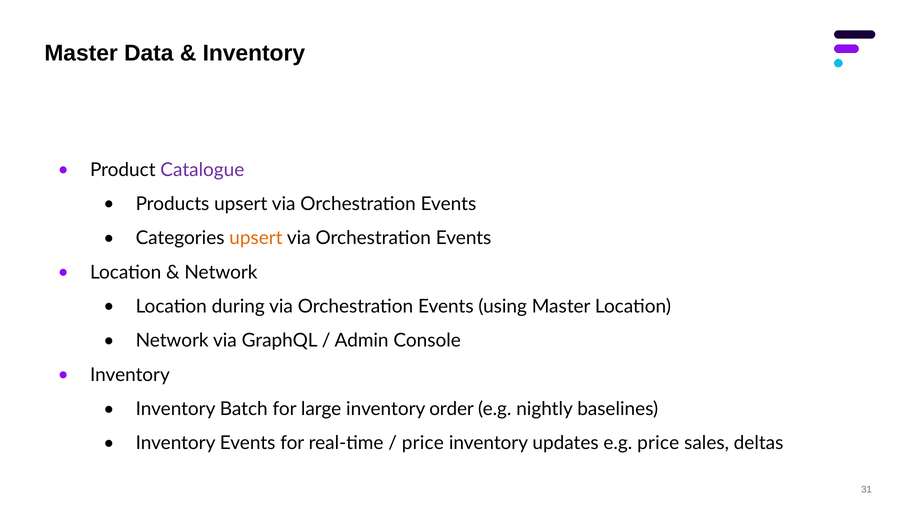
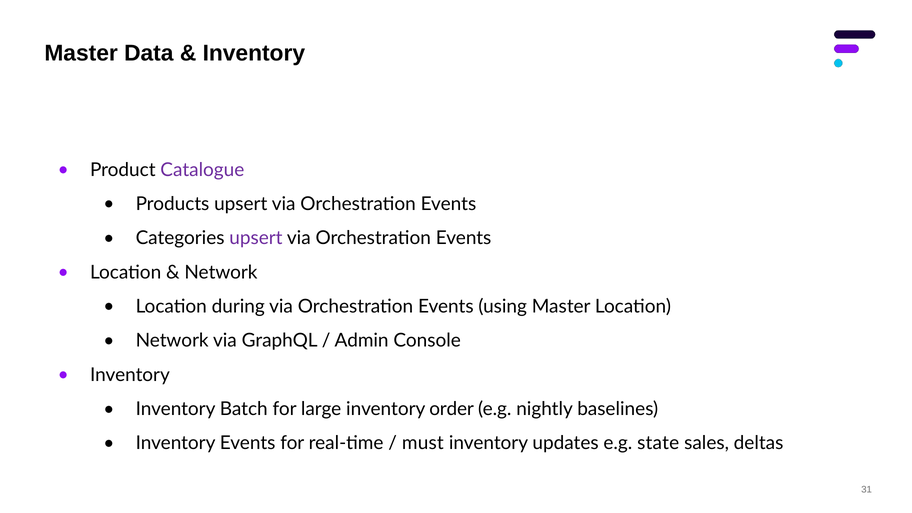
upsert colour: orange -> purple (256, 238)
price: price -> must (423, 443)
e.g price: price -> state (658, 443)
